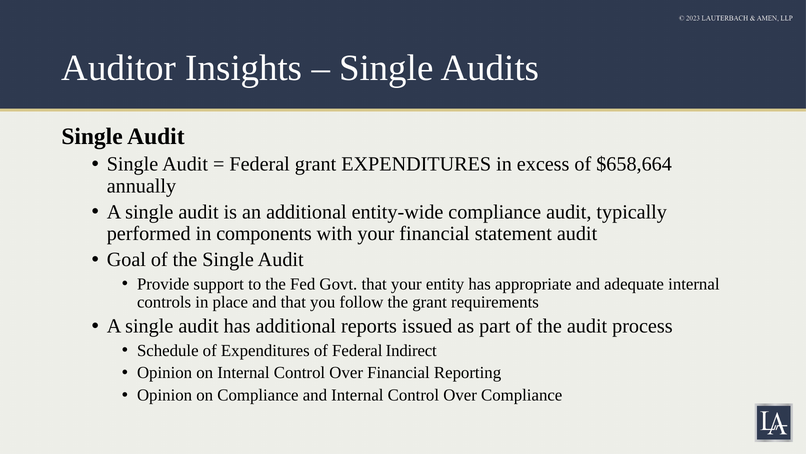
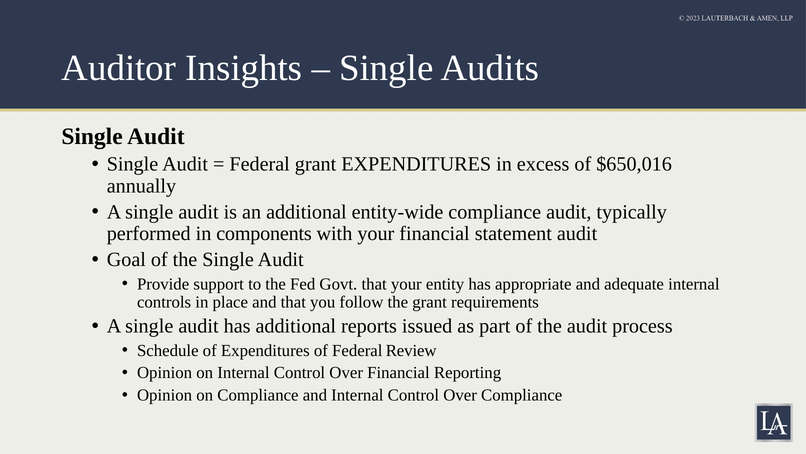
$658,664: $658,664 -> $650,016 (634, 164)
Indirect: Indirect -> Review (411, 350)
